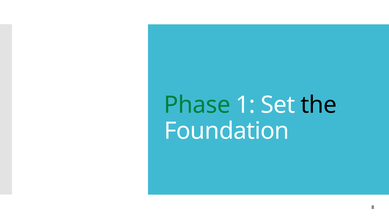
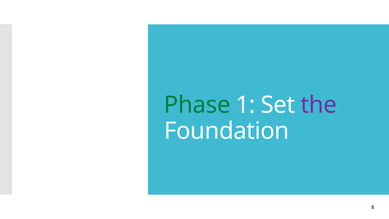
the colour: black -> purple (319, 105)
